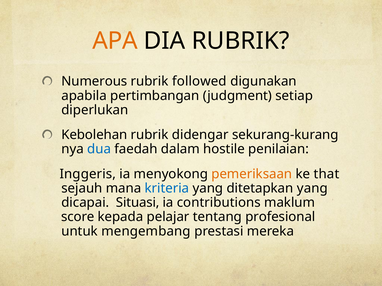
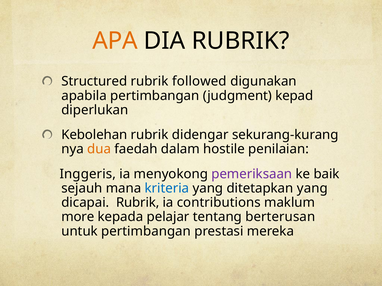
Numerous: Numerous -> Structured (94, 81)
setiap: setiap -> kepad (294, 96)
dua colour: blue -> orange (99, 149)
pemeriksaan colour: orange -> purple (252, 174)
that: that -> baik (327, 174)
dicapai Situasi: Situasi -> Rubrik (138, 203)
score: score -> more (78, 217)
profesional: profesional -> berterusan (280, 217)
untuk mengembang: mengembang -> pertimbangan (146, 232)
